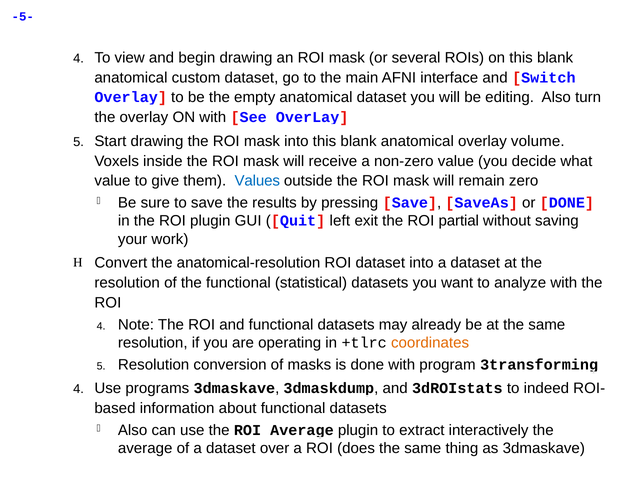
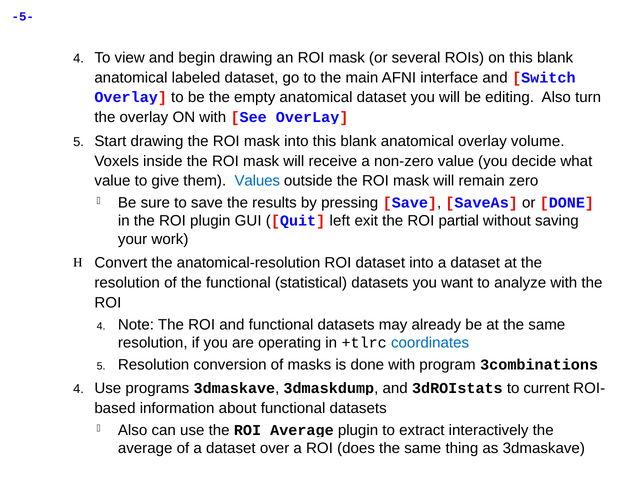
custom: custom -> labeled (196, 78)
coordinates colour: orange -> blue (430, 343)
3transforming: 3transforming -> 3combinations (539, 365)
indeed: indeed -> current (546, 388)
